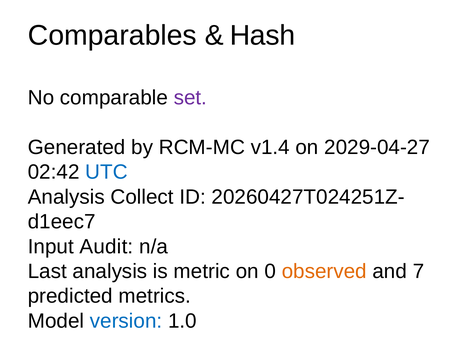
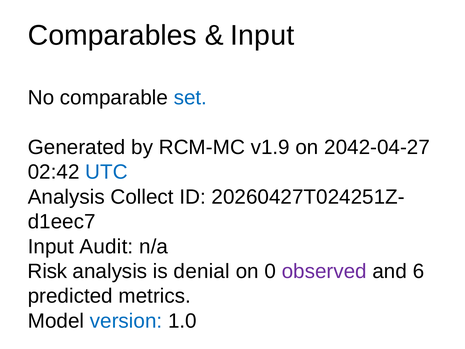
Hash: Hash -> Input (262, 35)
set colour: purple -> blue (190, 98)
v1.4: v1.4 -> v1.9 (270, 147)
2029-04-27: 2029-04-27 -> 2042-04-27 (377, 147)
Last: Last -> Risk (47, 271)
metric: metric -> denial (202, 271)
observed colour: orange -> purple (324, 271)
7: 7 -> 6 (419, 271)
